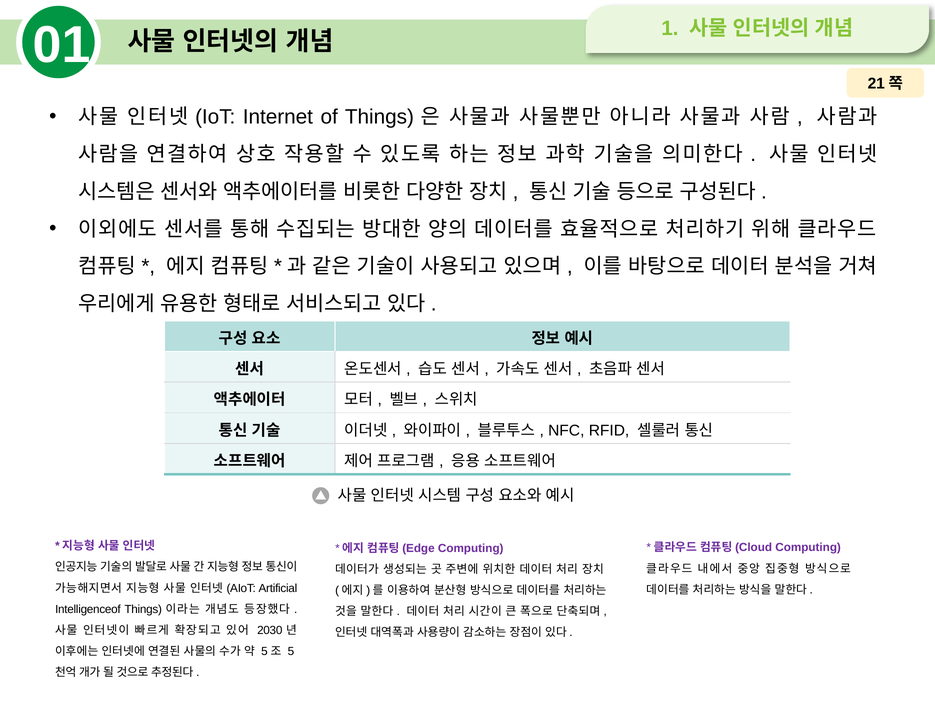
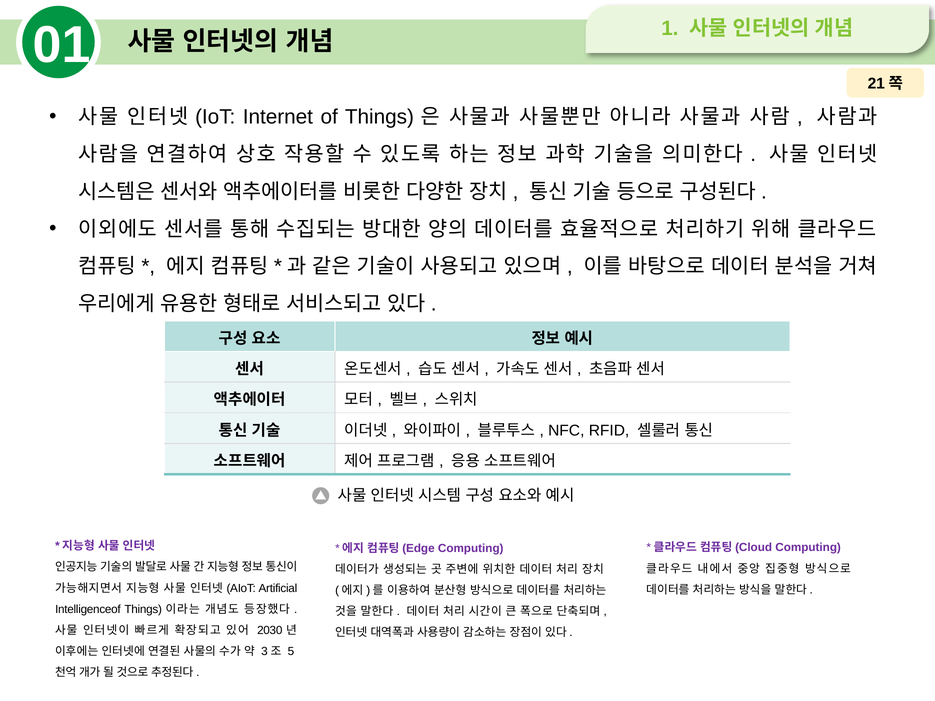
5: 5 -> 3 (264, 652)
